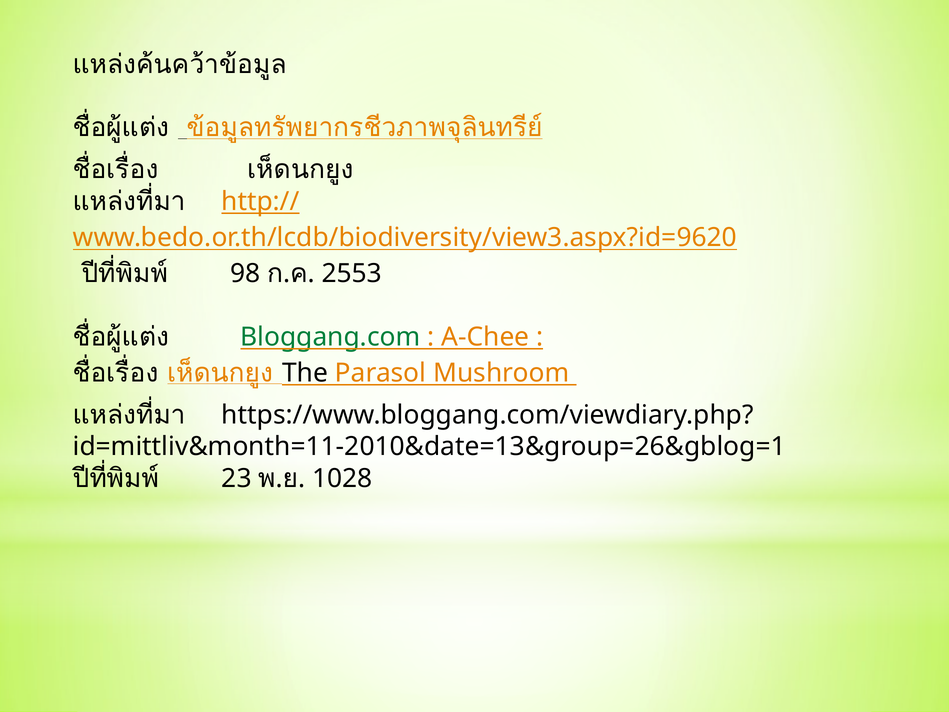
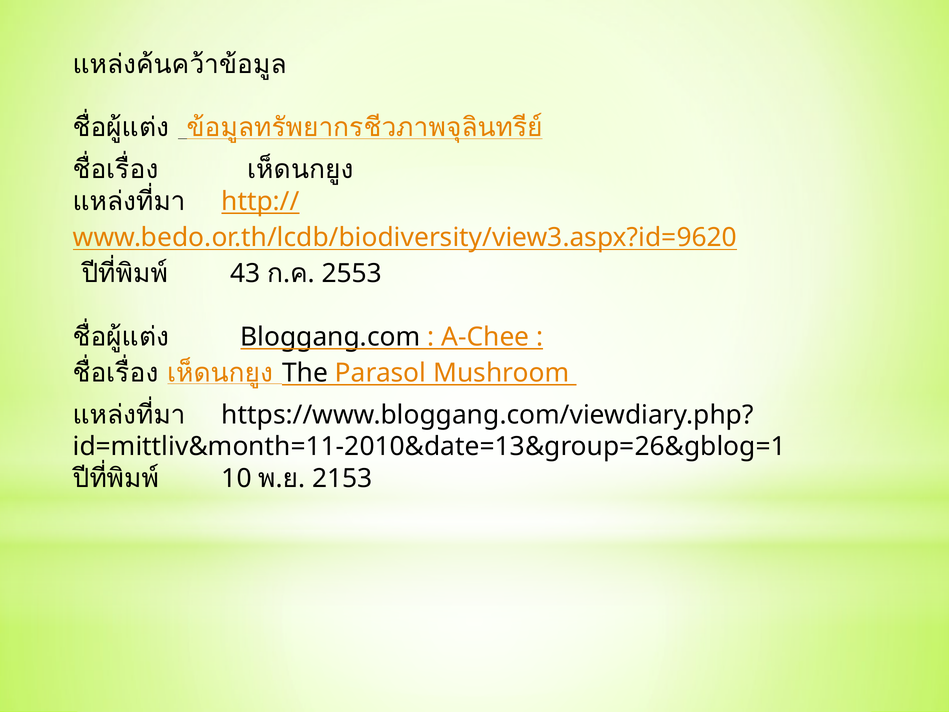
98: 98 -> 43 (245, 273)
Bloggang.com colour: green -> black (330, 337)
23: 23 -> 10 (237, 478)
1028: 1028 -> 2153 (342, 478)
